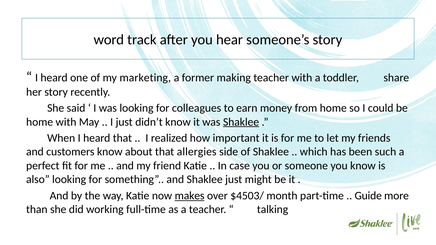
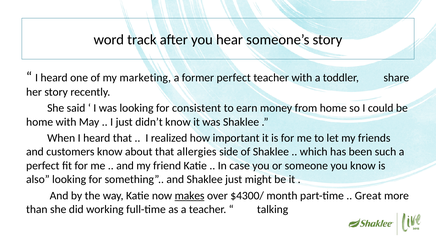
former making: making -> perfect (234, 78)
colleagues: colleagues -> consistent (197, 108)
Shaklee underline: present -> none (241, 122)
$4503/: $4503/ -> $4300/ (247, 196)
Guide: Guide -> Great (368, 196)
